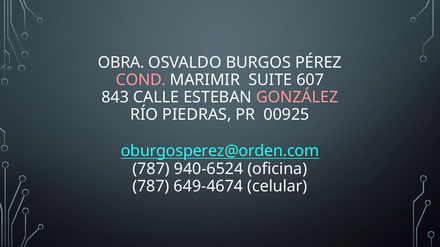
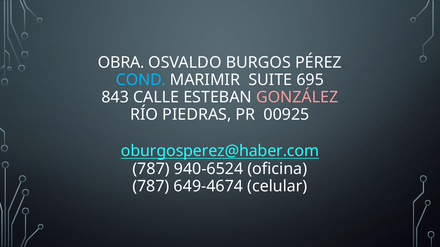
COND colour: pink -> light blue (141, 80)
607: 607 -> 695 (310, 80)
oburgosperez@orden.com: oburgosperez@orden.com -> oburgosperez@haber.com (220, 151)
